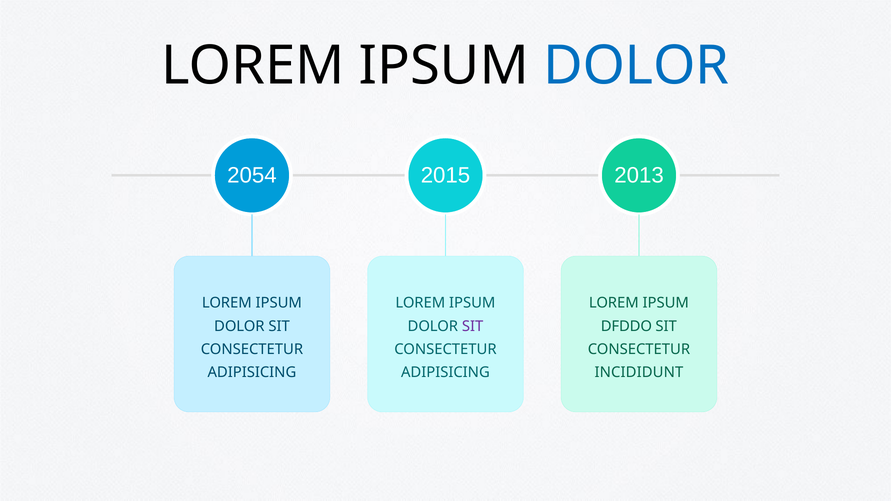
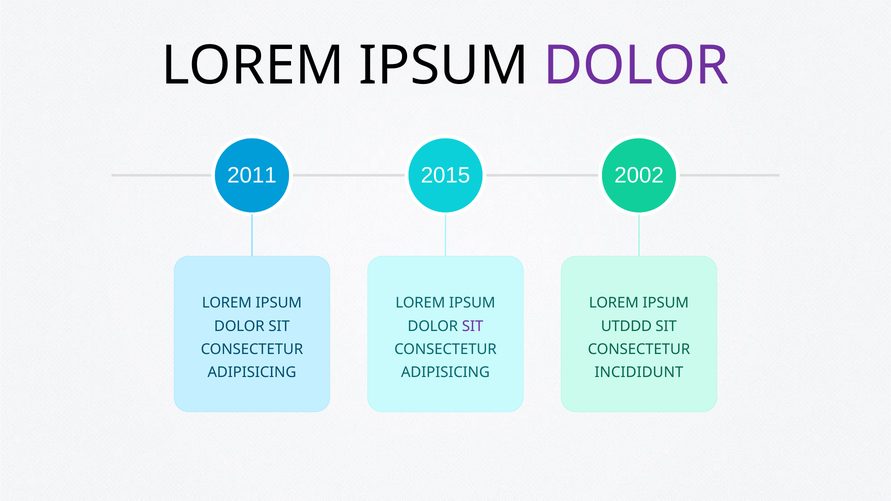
DOLOR colour: blue -> purple (636, 66)
2054: 2054 -> 2011 (252, 175)
2013: 2013 -> 2002 (639, 175)
DFDDO: DFDDO -> UTDDD (626, 326)
